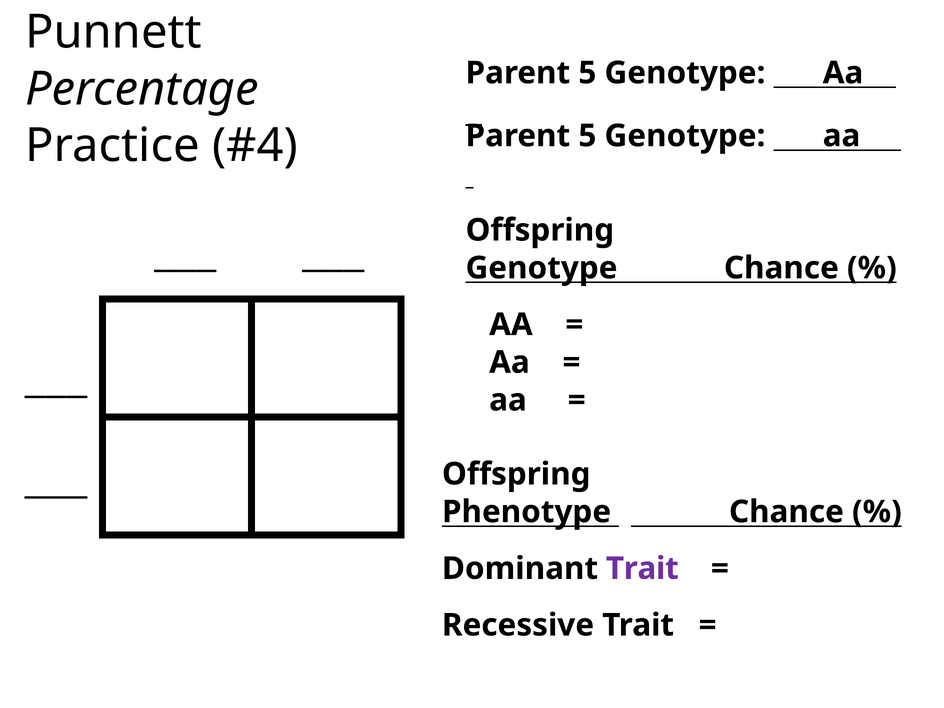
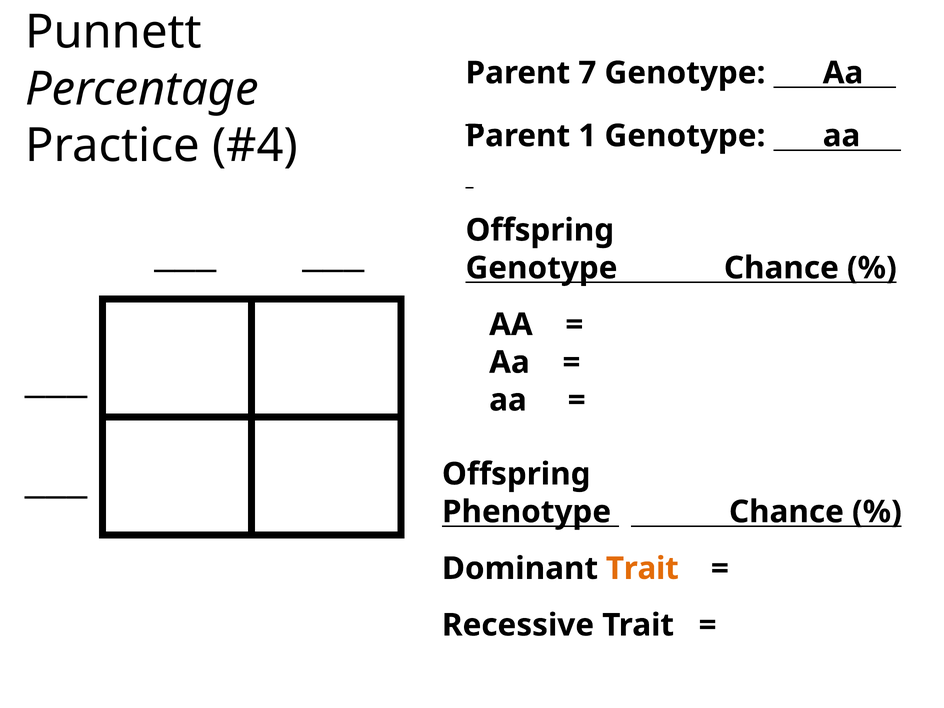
5: 5 -> 7 (587, 73)
5: 5 -> 1 (587, 136)
Trait colour: purple -> orange (642, 568)
